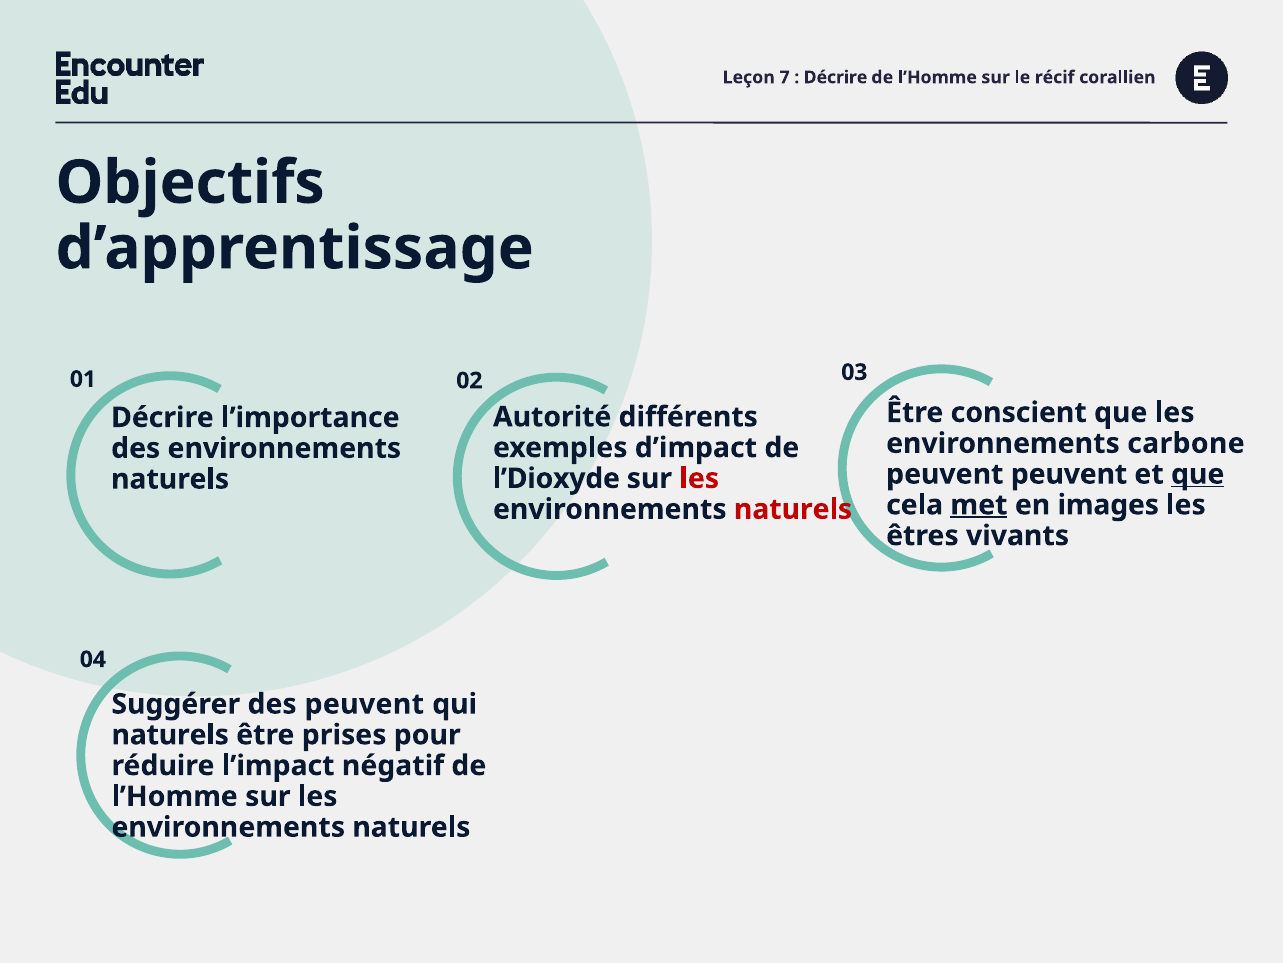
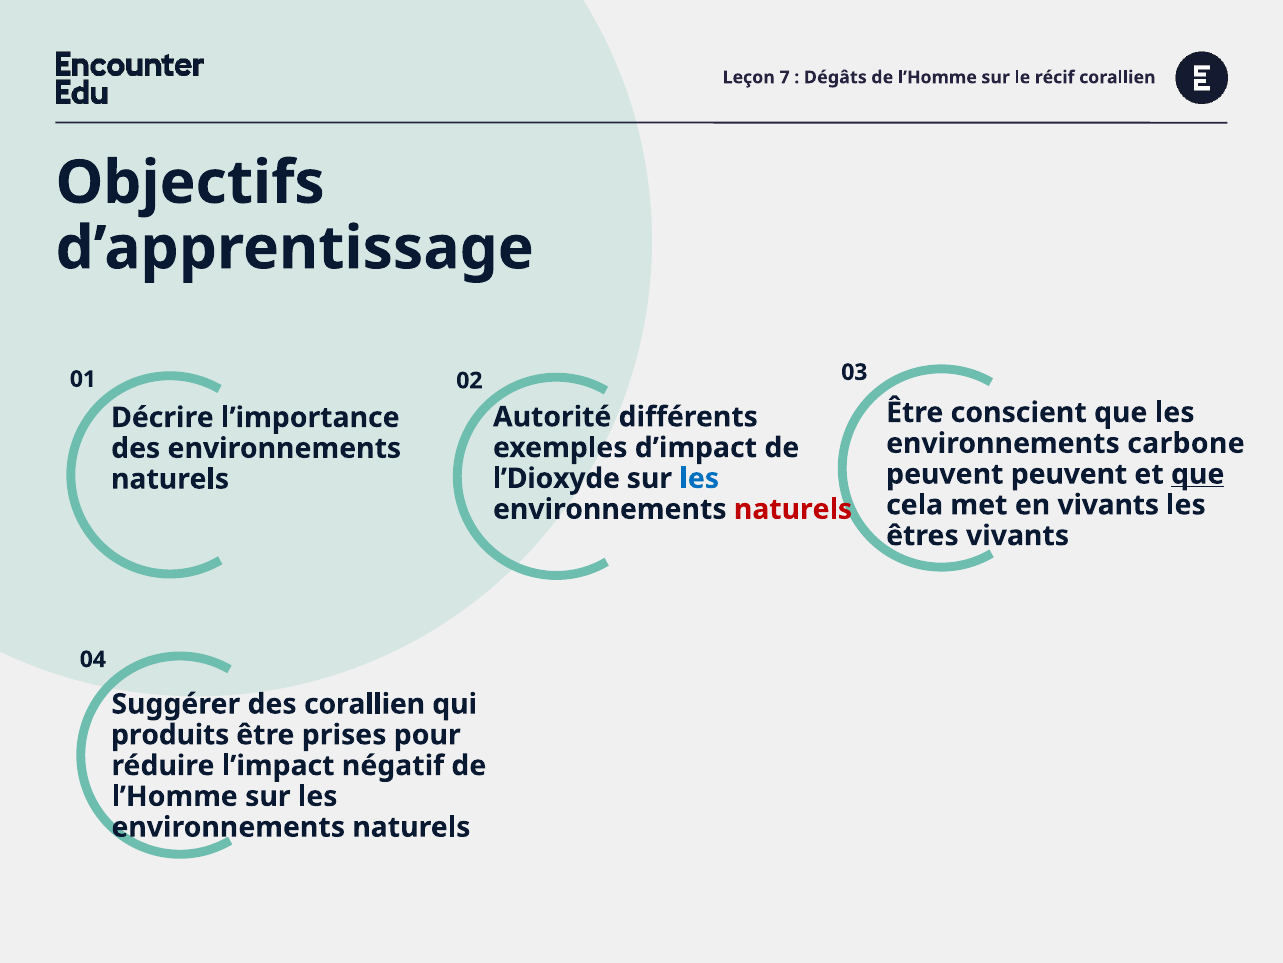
Décrire: Décrire -> Dégâts (835, 77)
les colour: red -> blue (699, 478)
met underline: present -> none (979, 505)
en images: images -> vivants (1108, 505)
des peuvent: peuvent -> corallien (365, 704)
naturels: naturels -> produits (170, 734)
